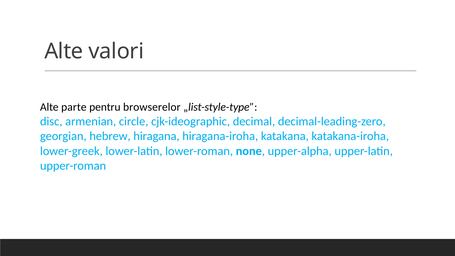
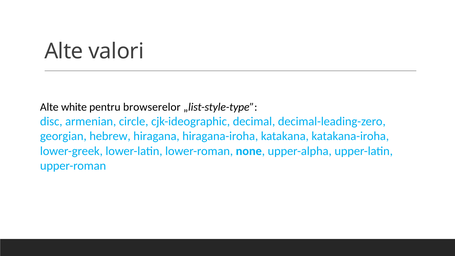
parte: parte -> white (74, 107)
